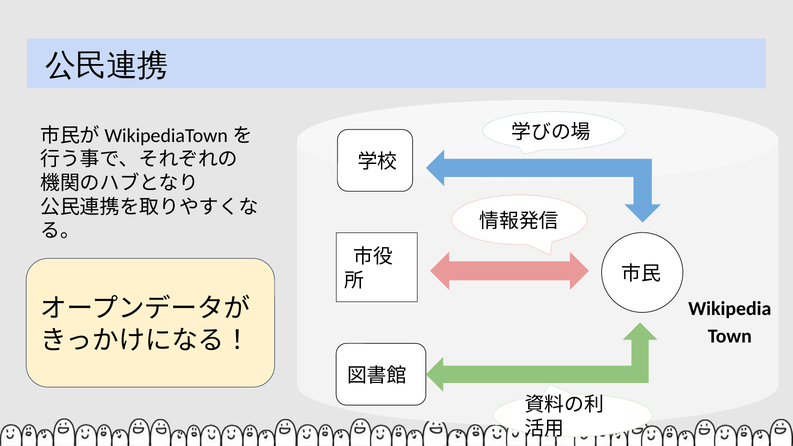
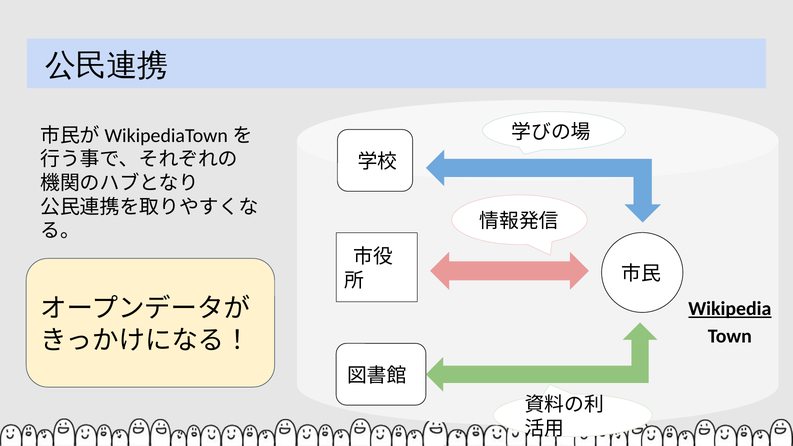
Wikipedia underline: none -> present (730, 309)
